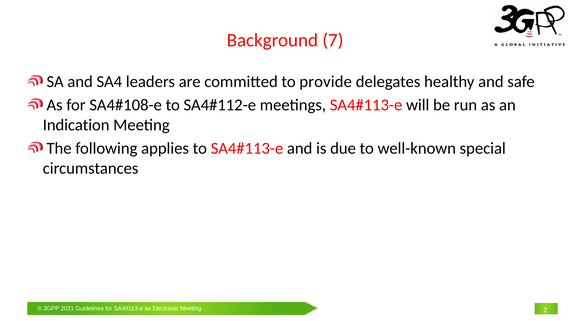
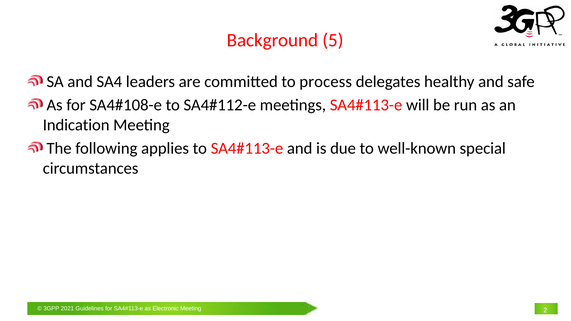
7: 7 -> 5 (333, 40)
provide: provide -> process (326, 82)
